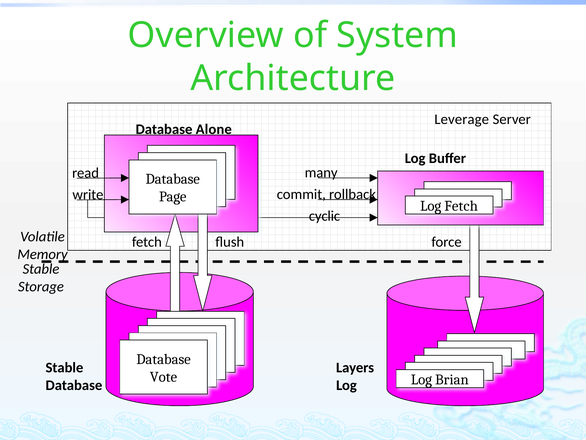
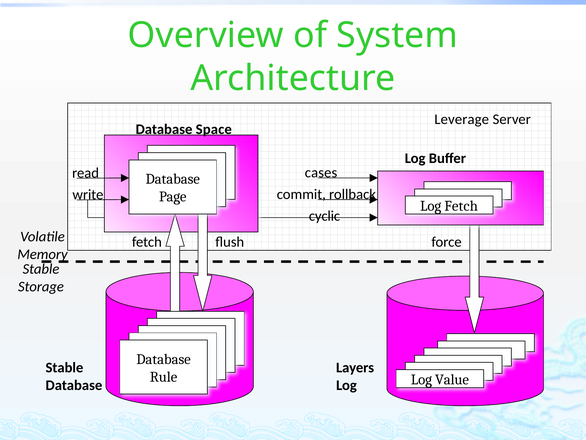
Alone: Alone -> Space (214, 129)
many: many -> cases (321, 172)
Vote: Vote -> Rule (164, 376)
Brian: Brian -> Value (452, 379)
